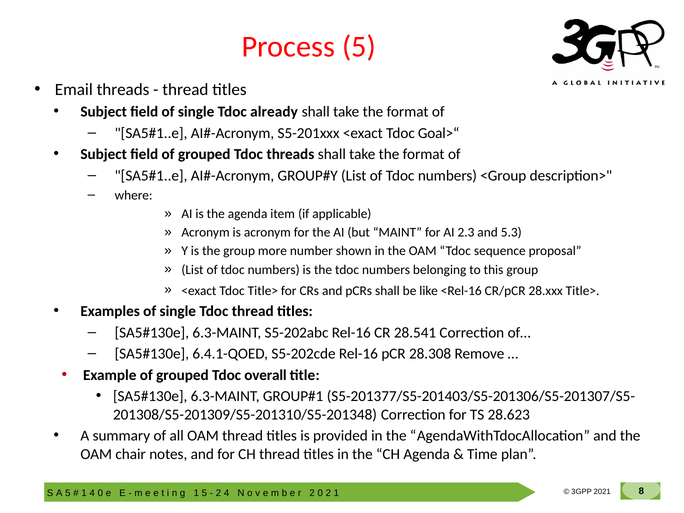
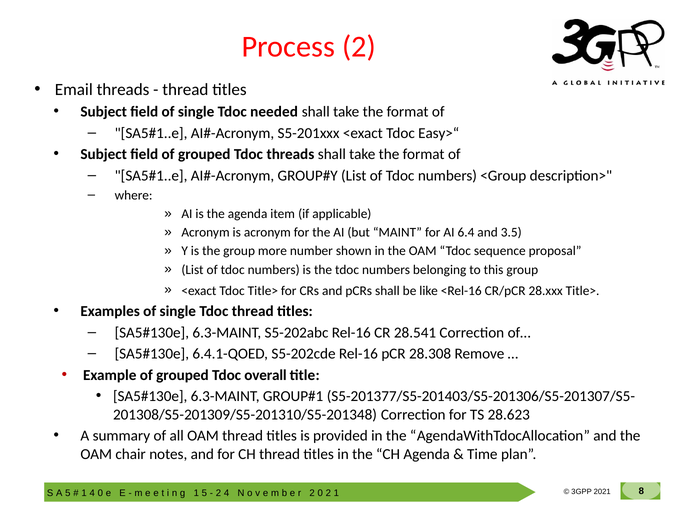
Process 5: 5 -> 2 (359, 47)
already: already -> needed (274, 112)
Goal>“: Goal>“ -> Easy>“ (439, 133)
2.3: 2.3 -> 6.4 (466, 232)
5.3: 5.3 -> 3.5 (511, 232)
